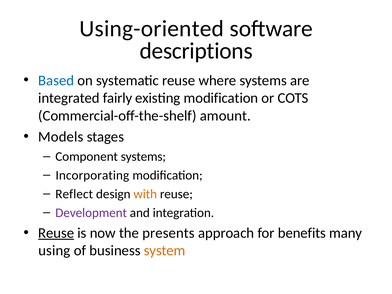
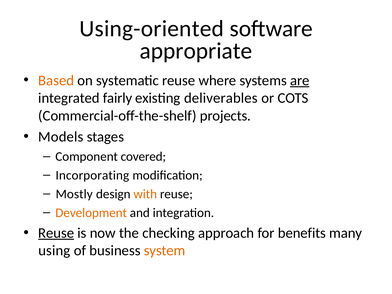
descriptions: descriptions -> appropriate (196, 51)
Based colour: blue -> orange (56, 80)
are underline: none -> present (300, 80)
existing modification: modification -> deliverables (221, 98)
amount: amount -> projects (225, 116)
Component systems: systems -> covered (143, 156)
Reflect: Reflect -> Mostly (74, 194)
Development colour: purple -> orange (91, 213)
presents: presents -> checking (169, 233)
